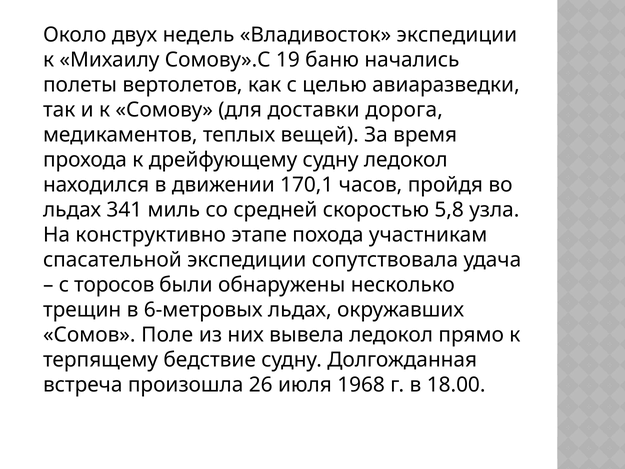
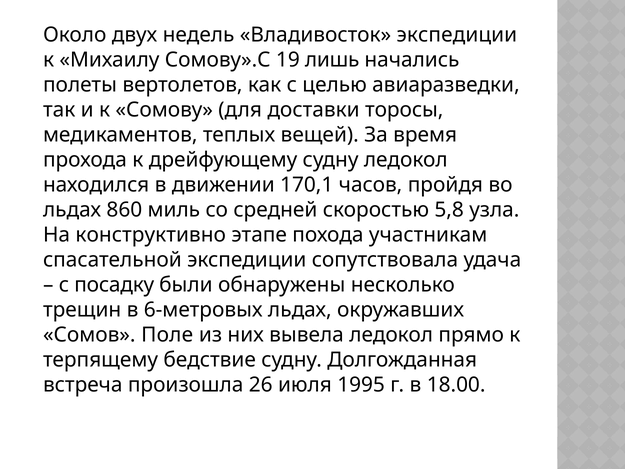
баню: баню -> лишь (332, 60)
дорога: дорога -> торосы (404, 110)
341: 341 -> 860 (124, 210)
торосов: торосов -> посадку (114, 285)
1968: 1968 -> 1995 (361, 385)
